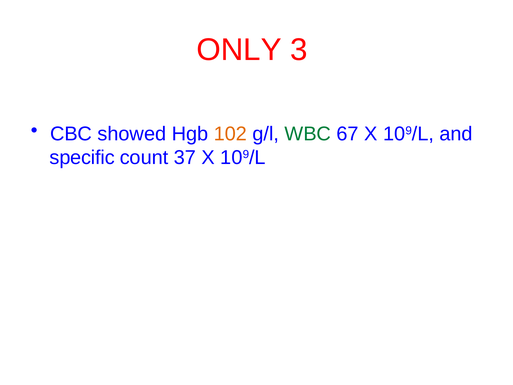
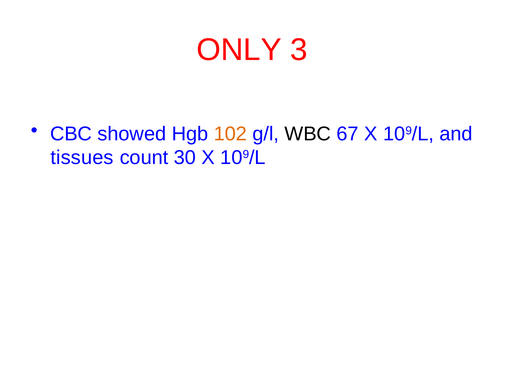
WBC colour: green -> black (308, 134)
specific: specific -> tissues (82, 158)
37: 37 -> 30 (185, 158)
